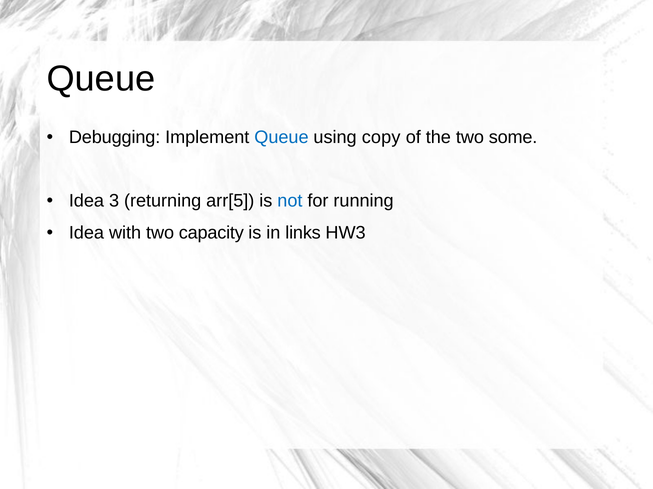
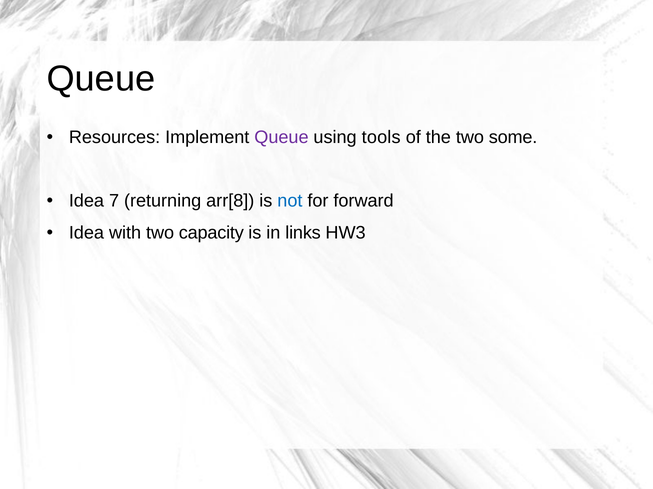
Debugging: Debugging -> Resources (115, 137)
Queue colour: blue -> purple (281, 137)
copy: copy -> tools (381, 137)
3: 3 -> 7 (114, 201)
arr[5: arr[5 -> arr[8 (230, 201)
running: running -> forward (364, 201)
